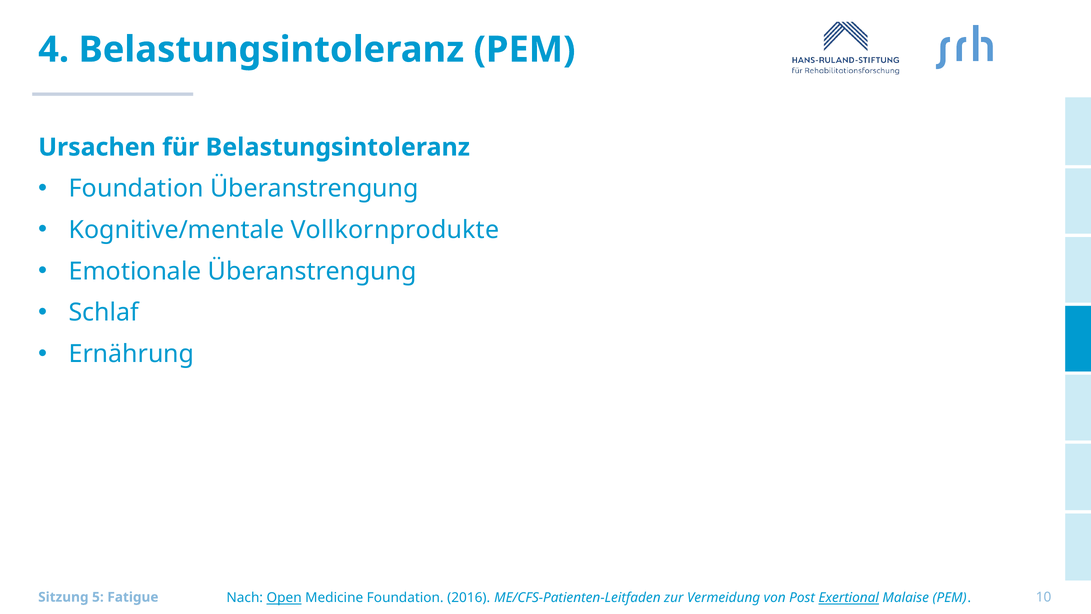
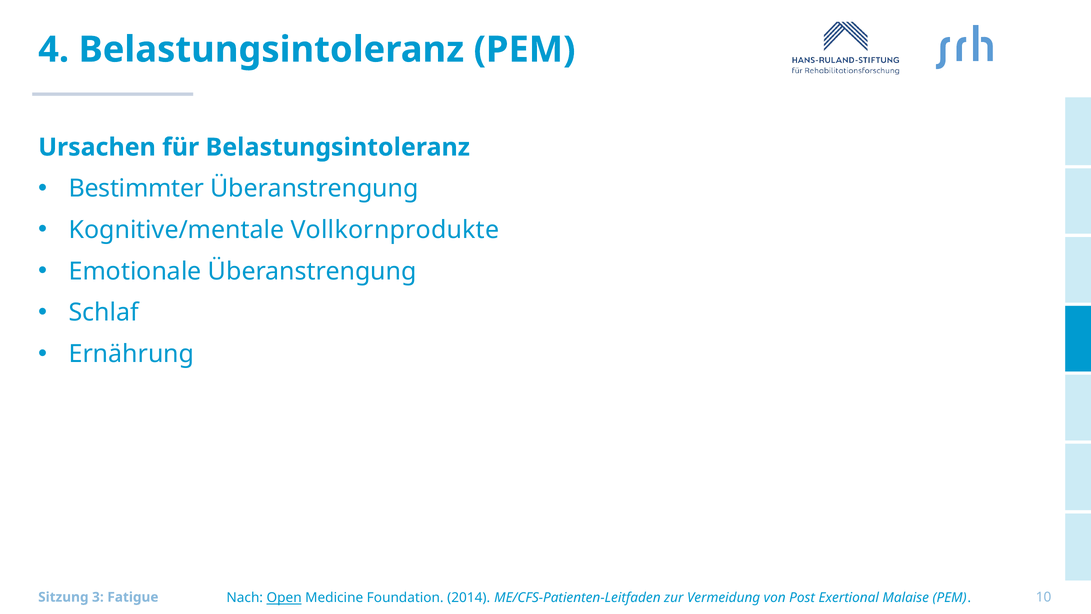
Foundation: Foundation -> Bestimmter (136, 189)
2016: 2016 -> 2014 (469, 598)
Exertional underline: present -> none (849, 598)
5: 5 -> 3 (98, 597)
